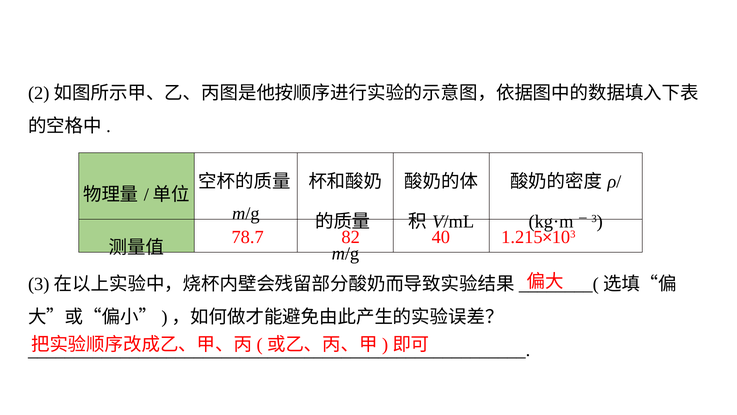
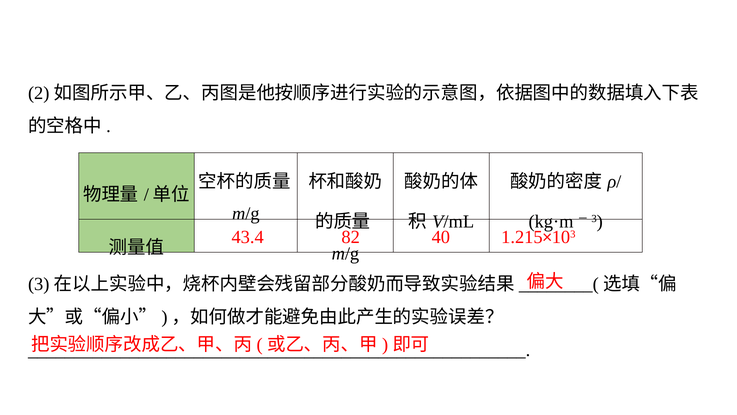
78.7: 78.7 -> 43.4 (248, 237)
